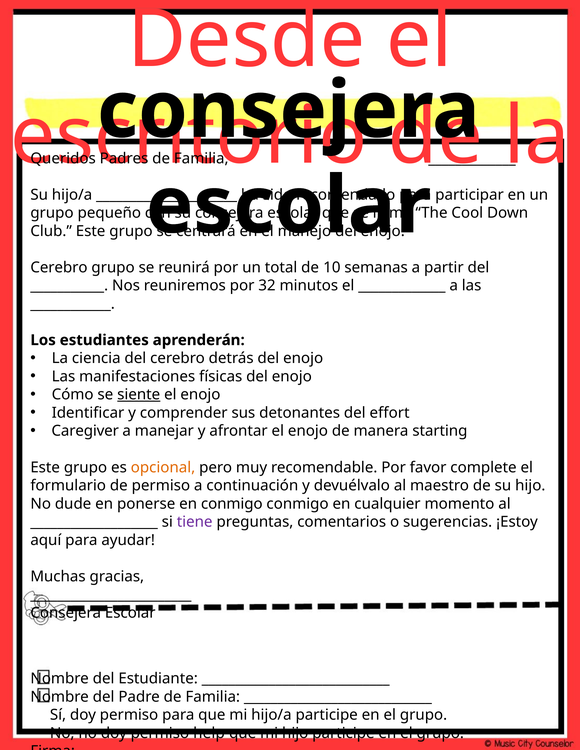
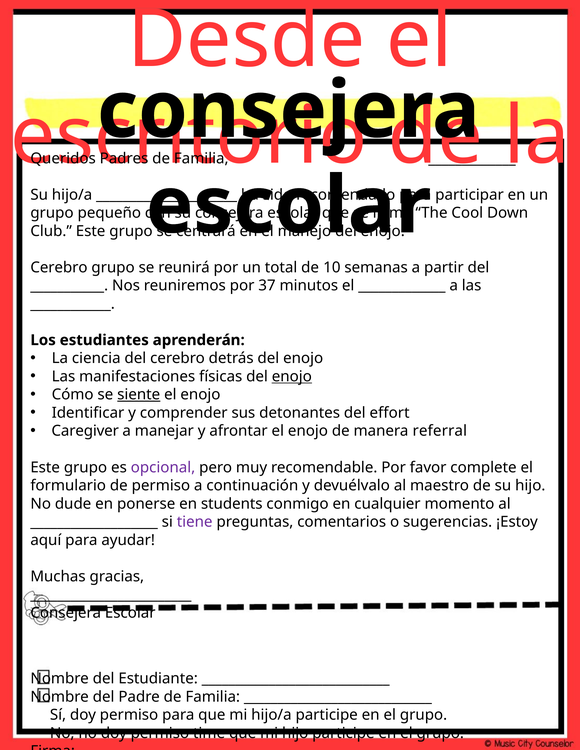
32: 32 -> 37 (267, 286)
enojo underline: none -> present (292, 377)
starting: starting -> referral (440, 431)
opcional colour: orange -> purple (163, 468)
en conmigo: conmigo -> students (232, 504)
help: help -> time (209, 734)
